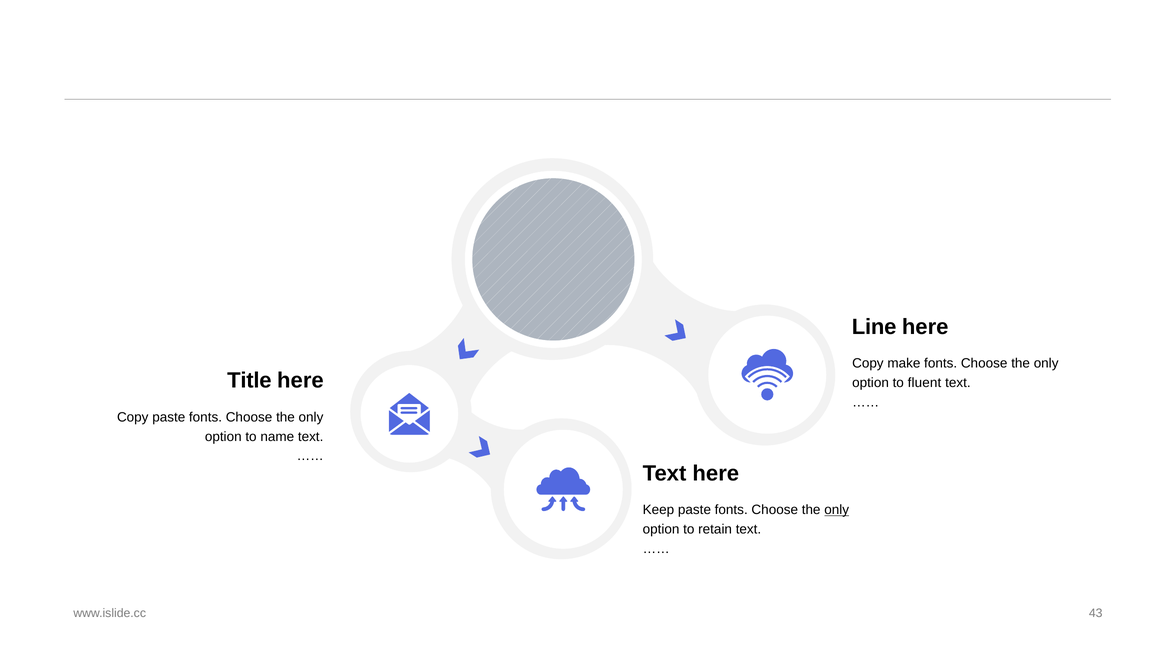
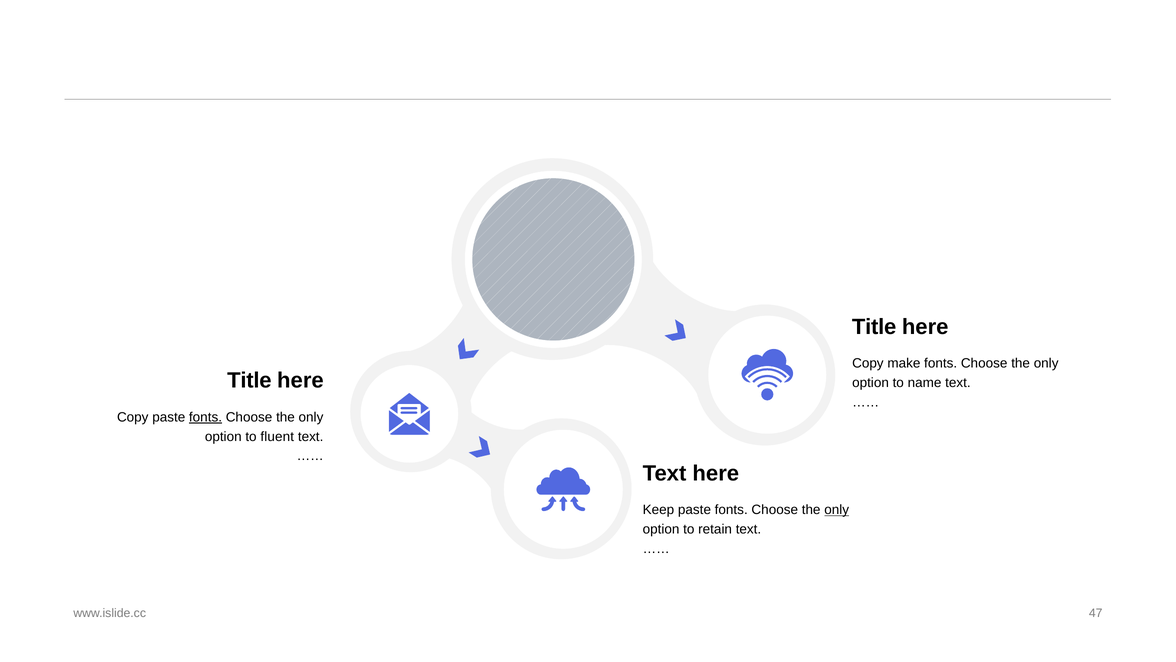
Line: Line -> Title (874, 327)
fluent: fluent -> name (925, 383)
fonts underline: none -> present (205, 417)
name: name -> fluent (277, 436)
43: 43 -> 47 (1096, 613)
